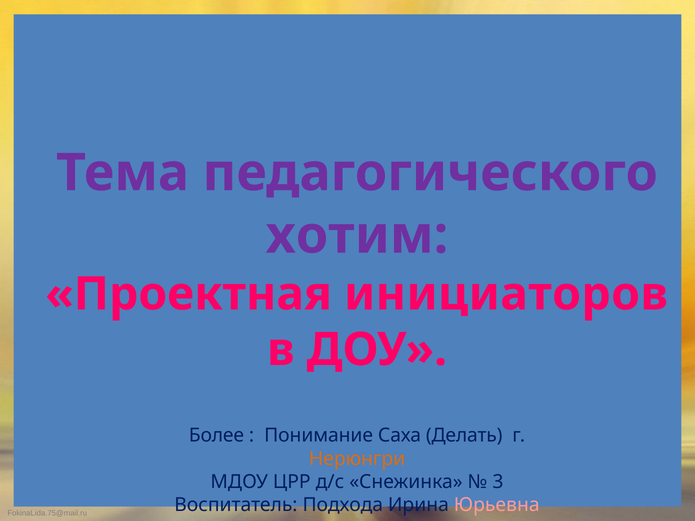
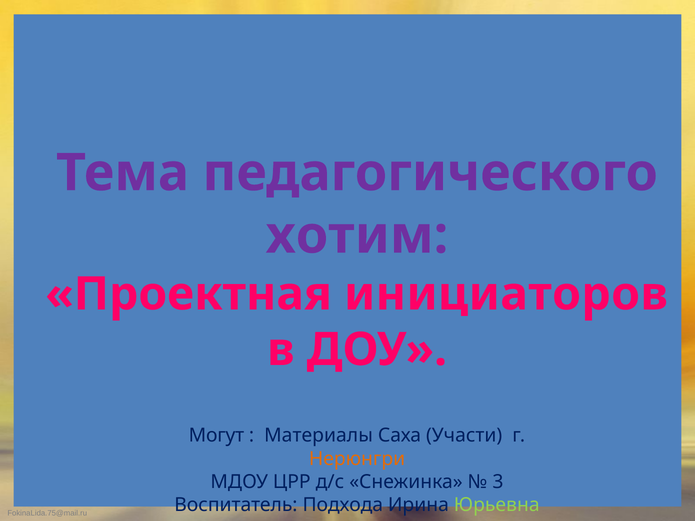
Более: Более -> Могут (216, 436)
Понимание: Понимание -> Материалы (319, 436)
Делать: Делать -> Участи (464, 436)
Юрьевна colour: pink -> light green (497, 505)
